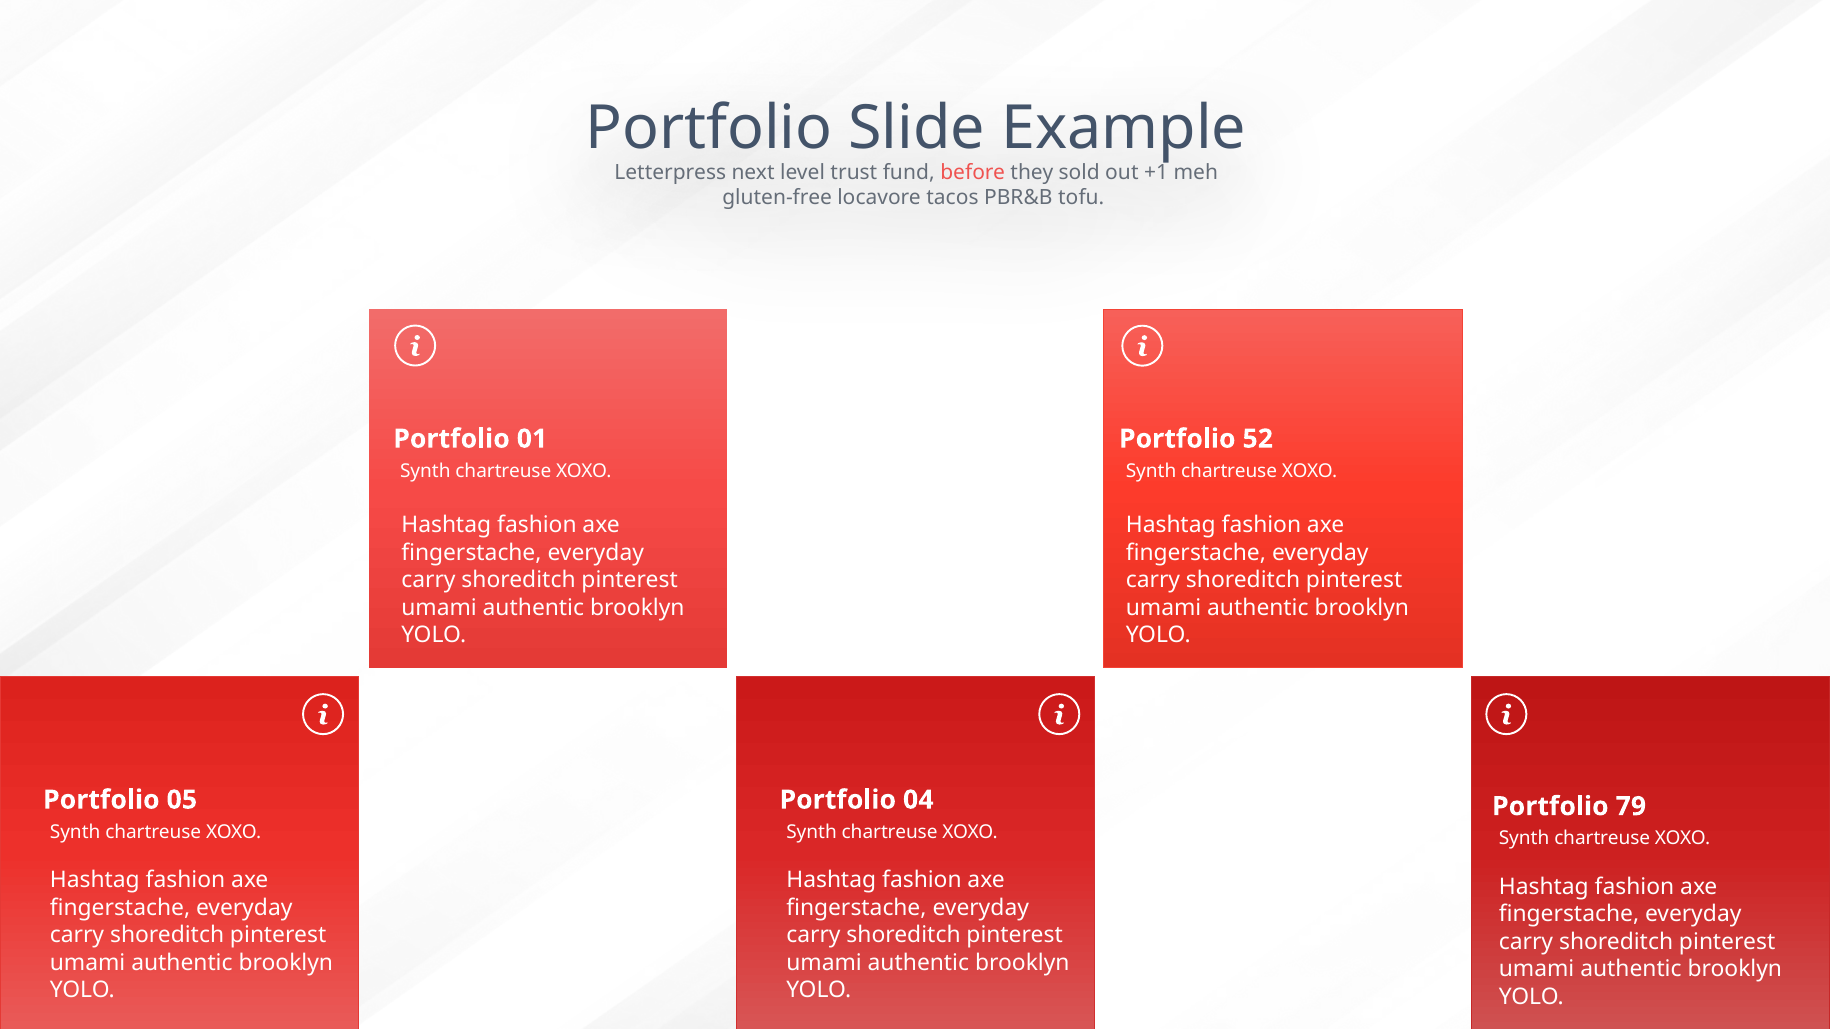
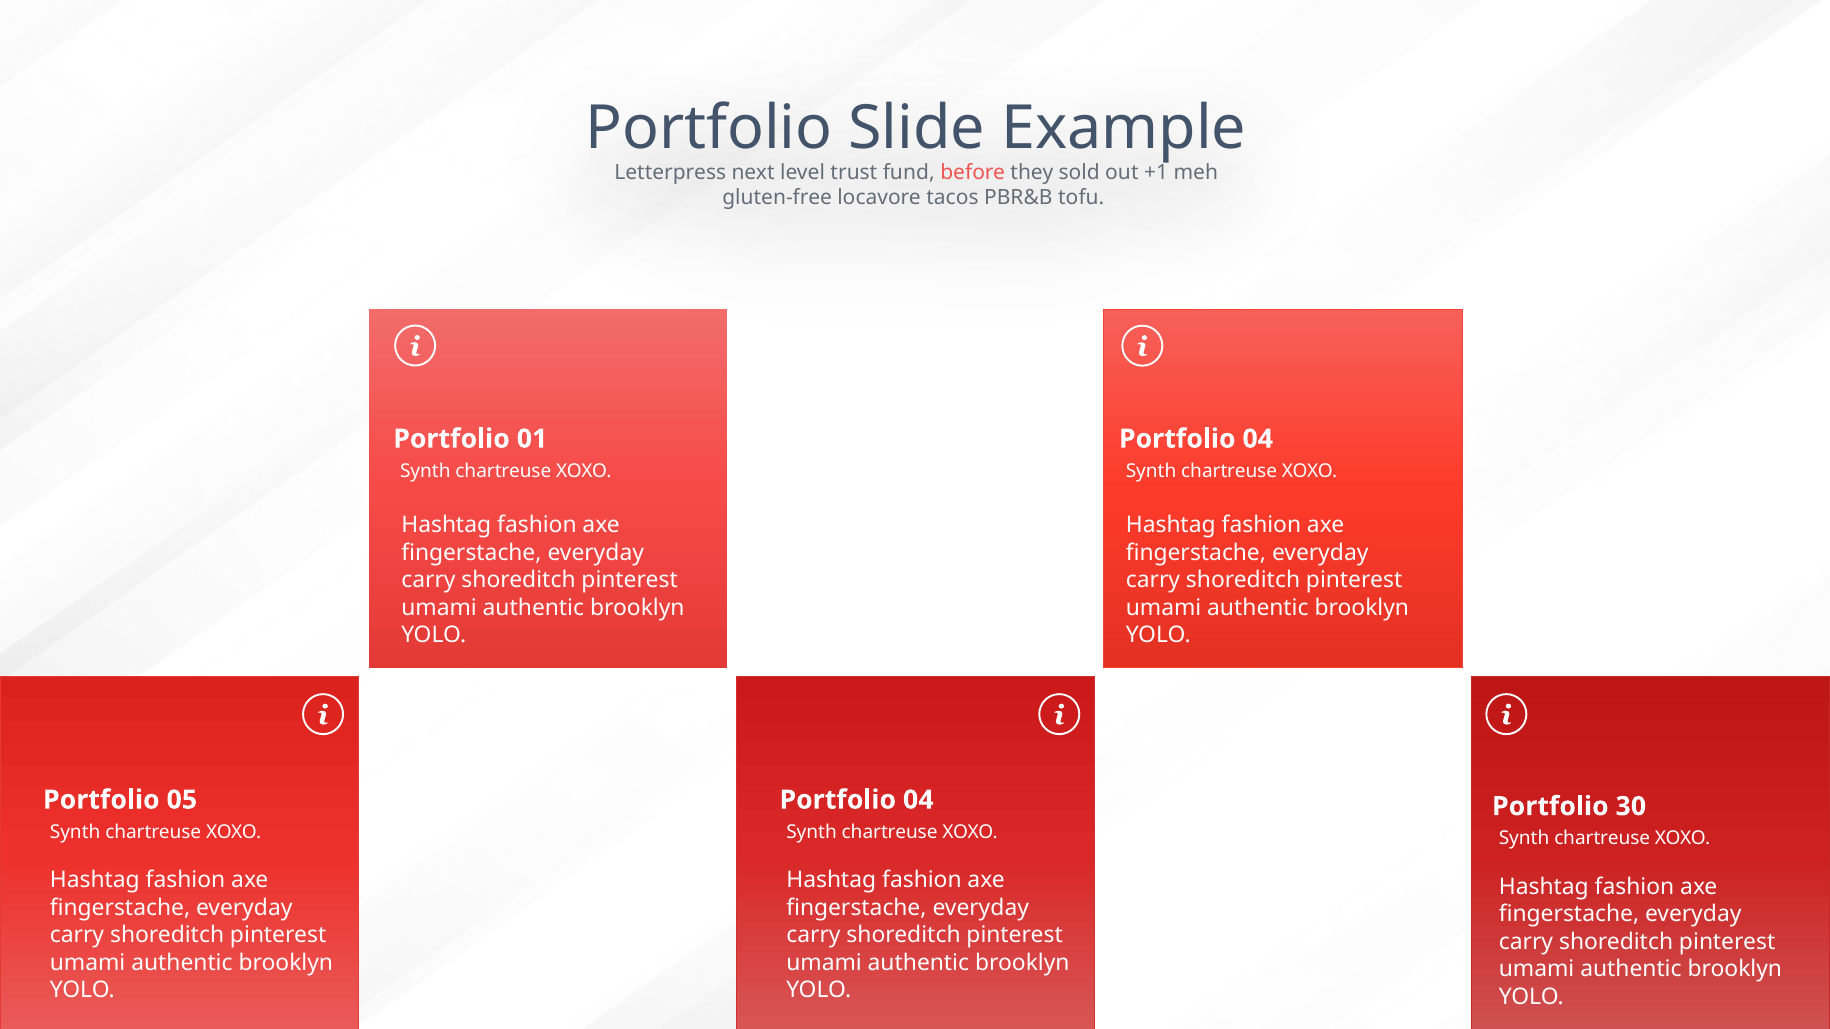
52: 52 -> 04 (1258, 439)
79: 79 -> 30 (1631, 807)
